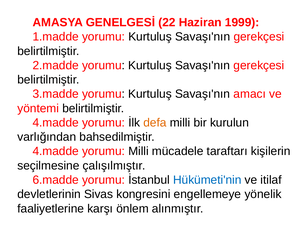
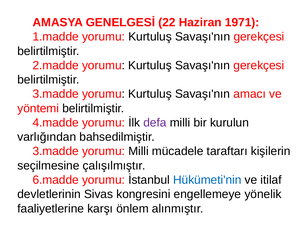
1999: 1999 -> 1971 (242, 22)
defa colour: orange -> purple (155, 122)
4.madde: 4.madde -> 3.madde (56, 151)
